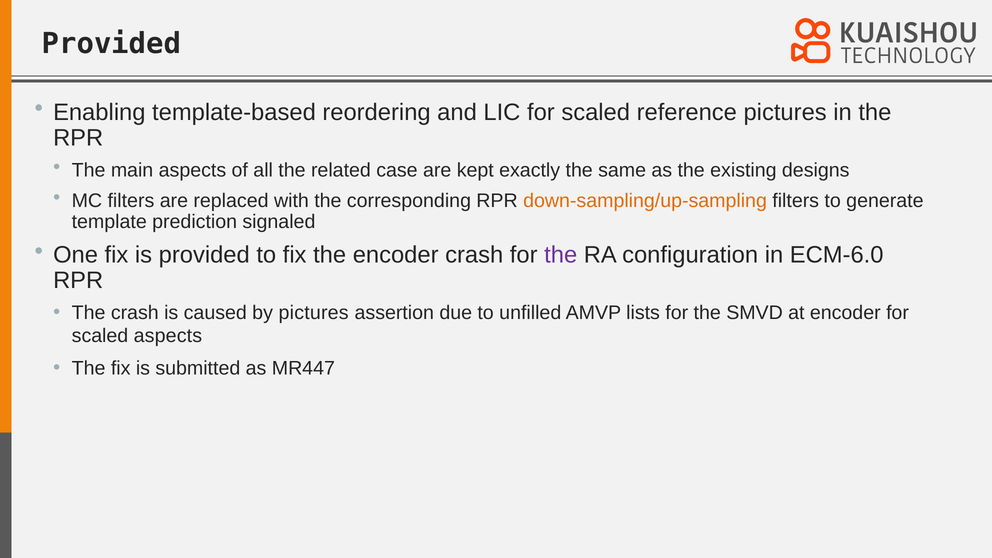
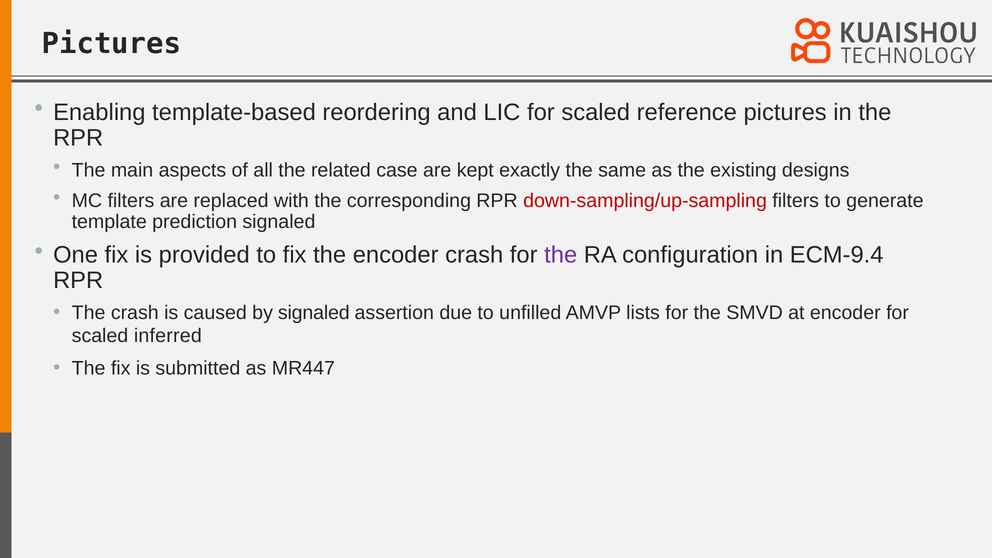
Provided: Provided -> Pictures (111, 44)
down-sampling/up-sampling colour: orange -> red (645, 201)
ECM-6.0: ECM-6.0 -> ECM-9.4 (837, 255)
by pictures: pictures -> signaled (314, 313)
scaled aspects: aspects -> inferred (168, 336)
